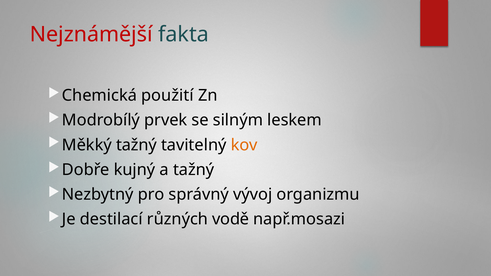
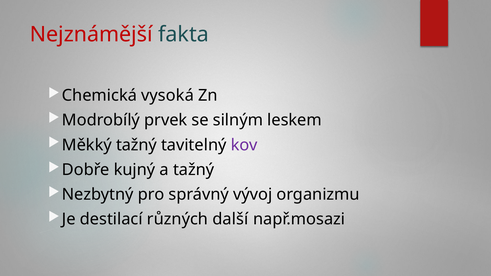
použití: použití -> vysoká (168, 96)
kov colour: orange -> purple (244, 145)
vodě: vodě -> další (230, 219)
